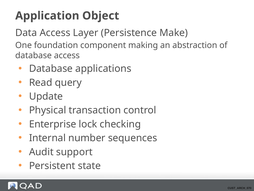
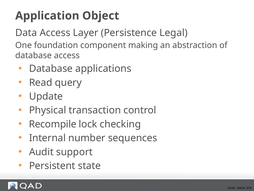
Make: Make -> Legal (174, 33)
Enterprise: Enterprise -> Recompile (53, 124)
